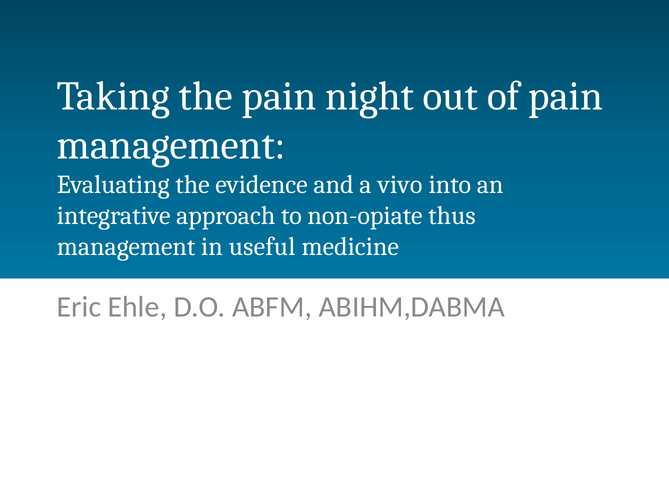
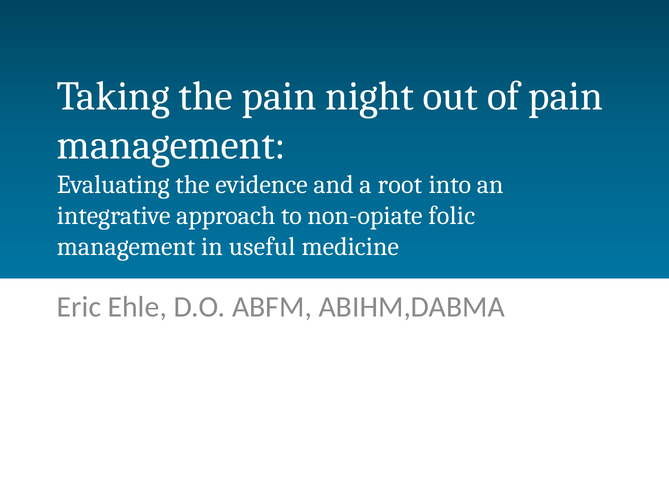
vivo: vivo -> root (400, 185)
thus: thus -> folic (452, 216)
